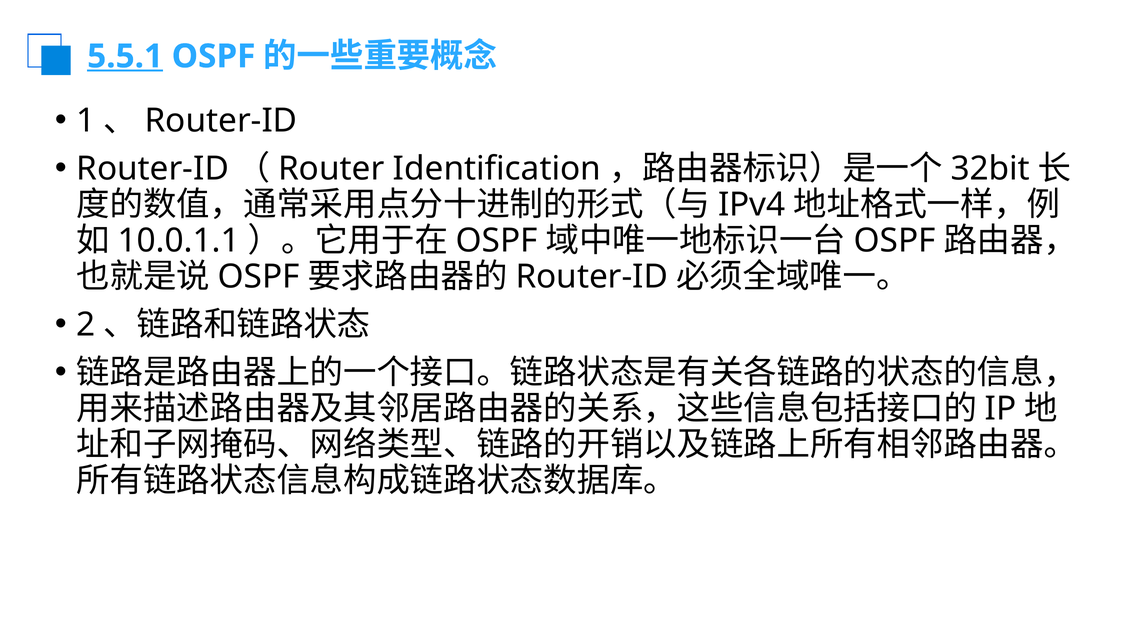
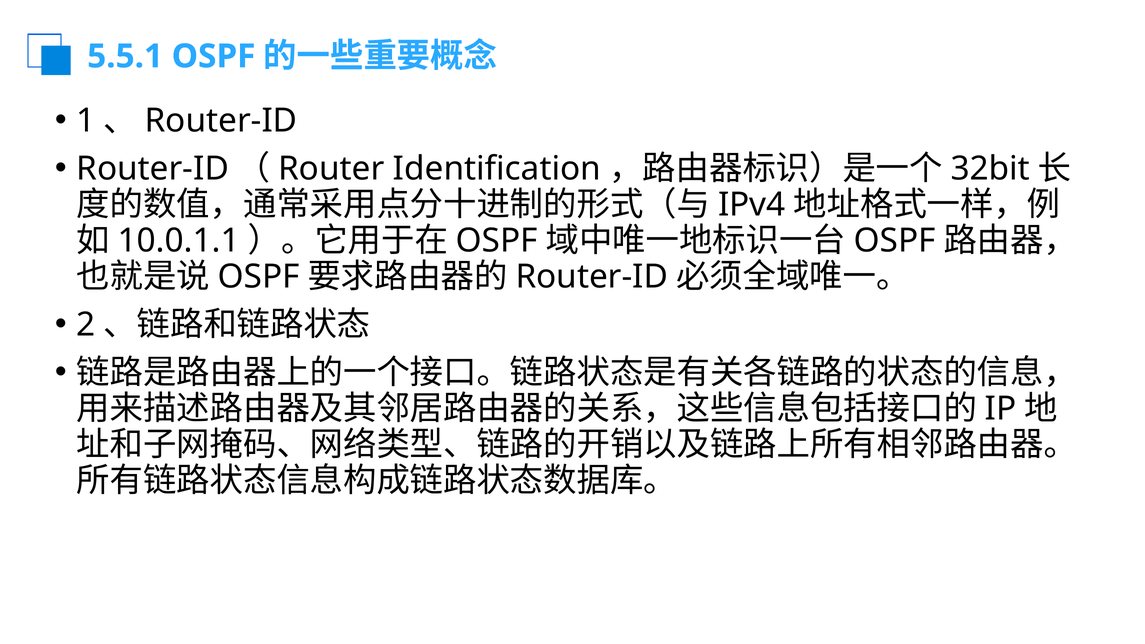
5.5.1 underline: present -> none (125, 56)
